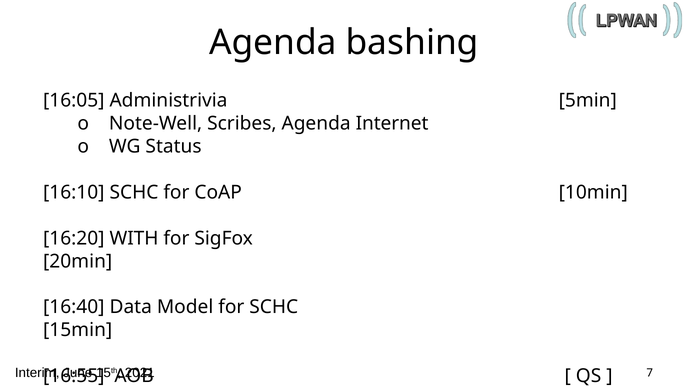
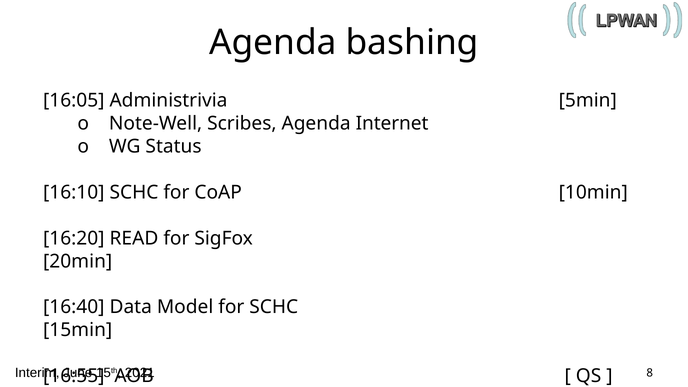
WITH: WITH -> READ (134, 238)
7: 7 -> 8 (650, 373)
